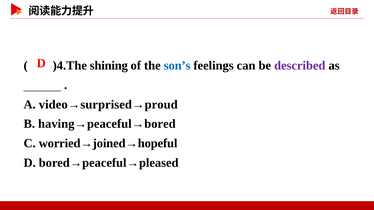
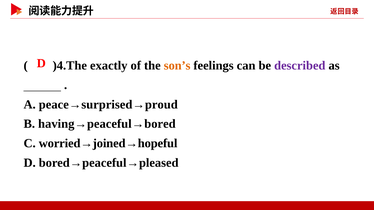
shining: shining -> exactly (109, 66)
son’s colour: blue -> orange (177, 66)
video→surprised→proud: video→surprised→proud -> peace→surprised→proud (108, 105)
